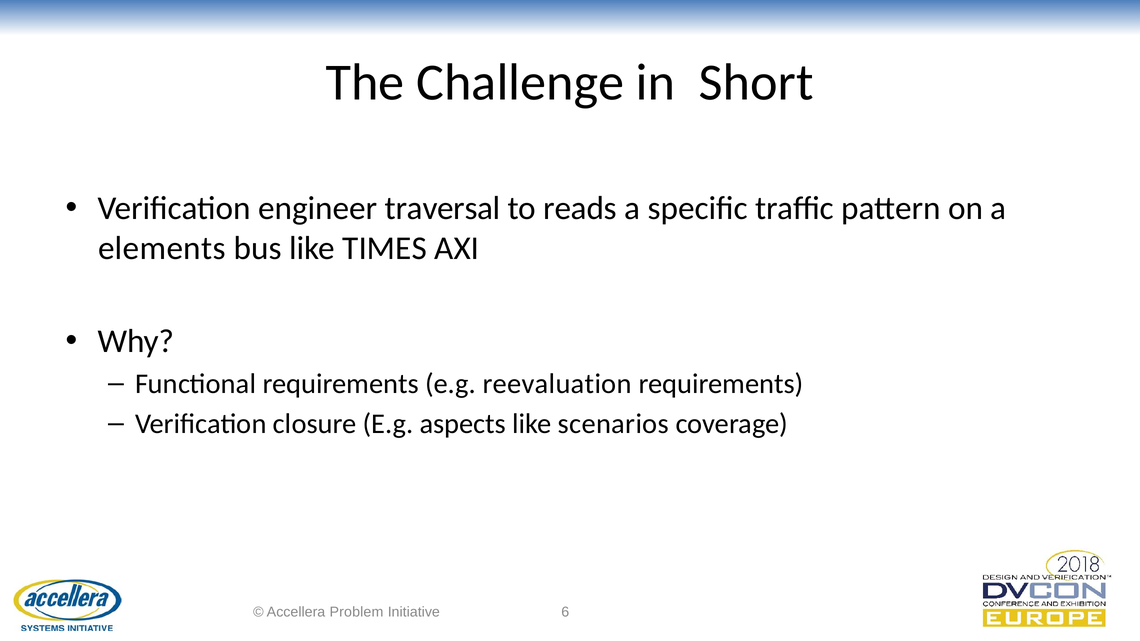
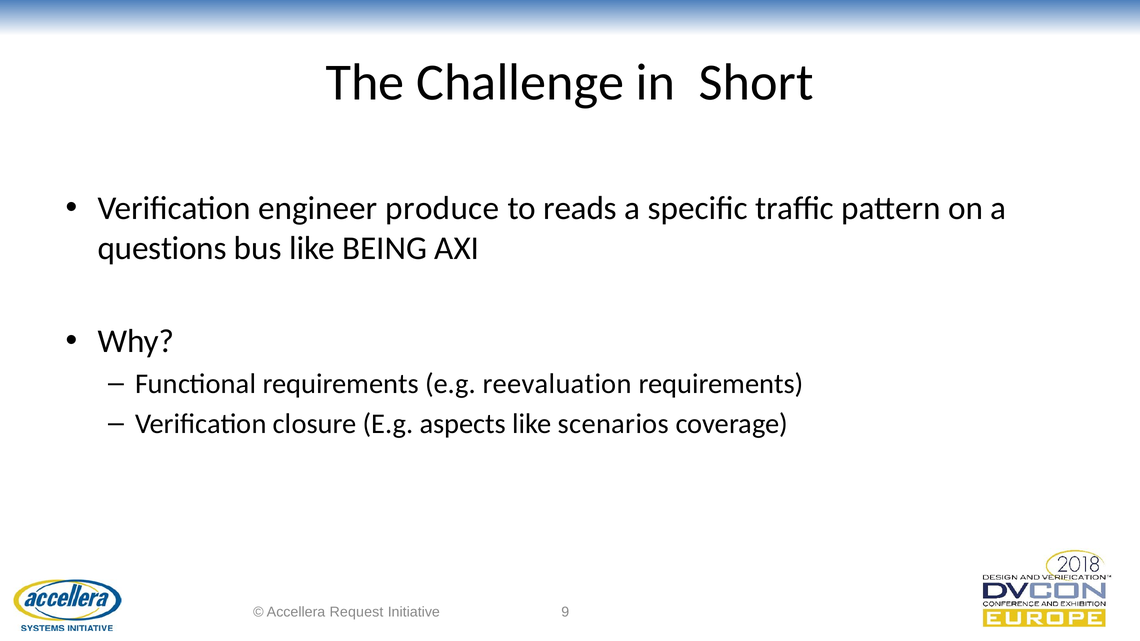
traversal: traversal -> produce (442, 209)
elements: elements -> questions (162, 248)
TIMES: TIMES -> BEING (385, 248)
Problem: Problem -> Request (356, 612)
6: 6 -> 9 (565, 612)
